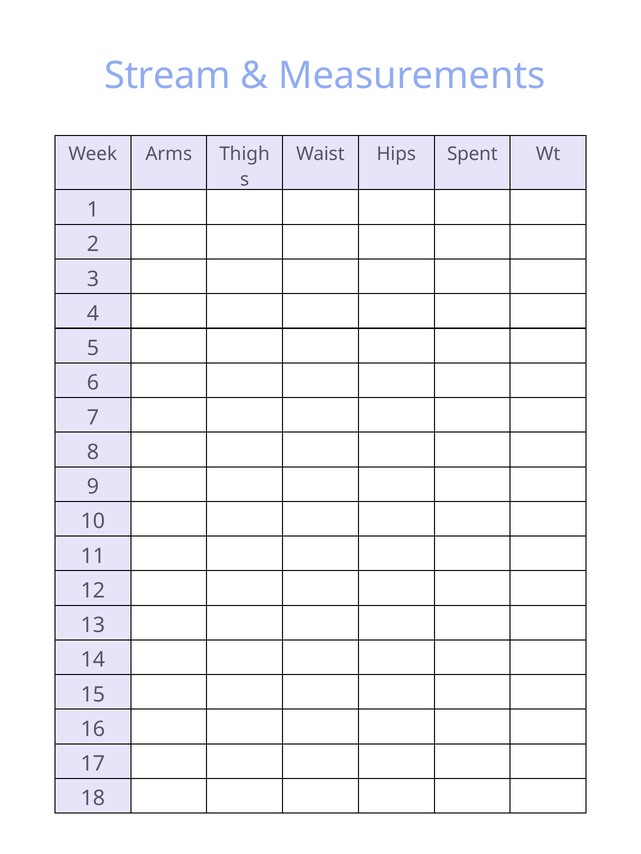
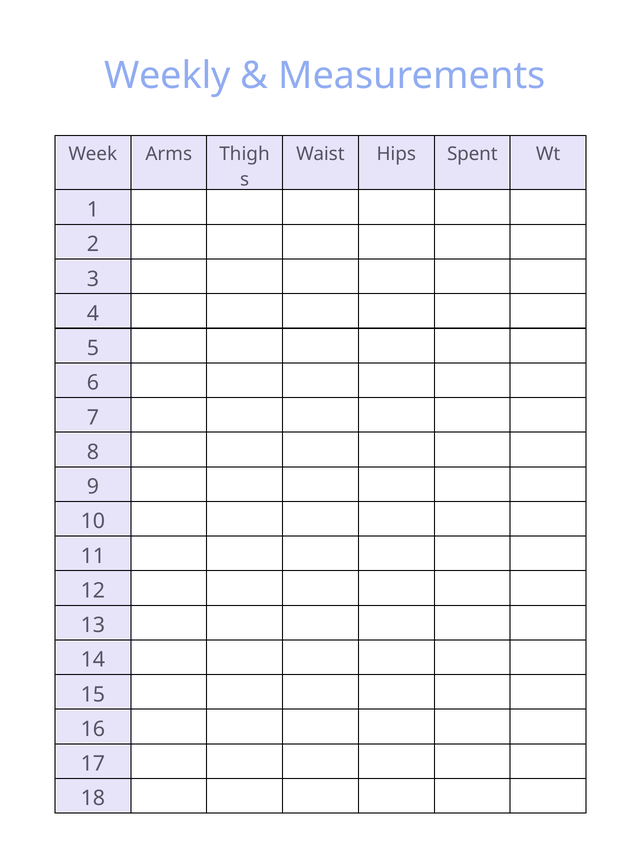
Stream: Stream -> Weekly (167, 76)
